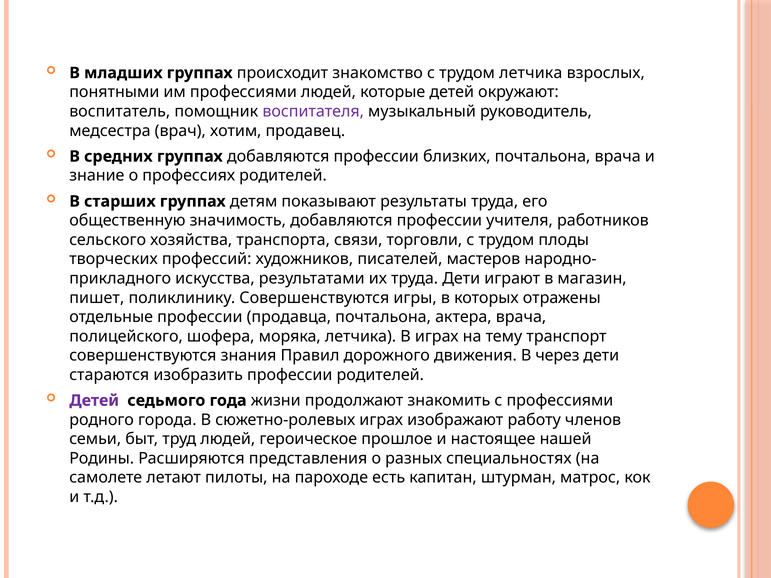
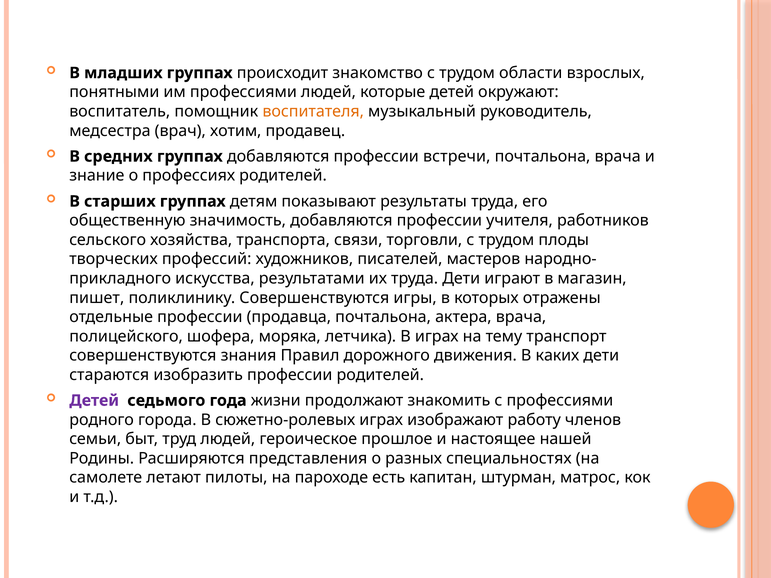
трудом летчика: летчика -> области (531, 73)
воспитателя colour: purple -> orange (313, 112)
близких: близких -> встречи (457, 156)
через: через -> каких (557, 356)
